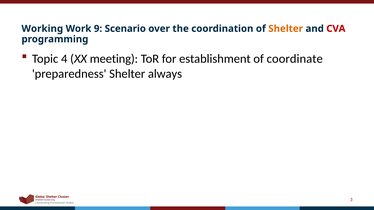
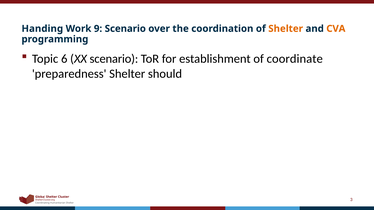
Working: Working -> Handing (42, 29)
CVA colour: red -> orange (336, 29)
4: 4 -> 6 (64, 59)
XX meeting: meeting -> scenario (114, 59)
always: always -> should (165, 74)
